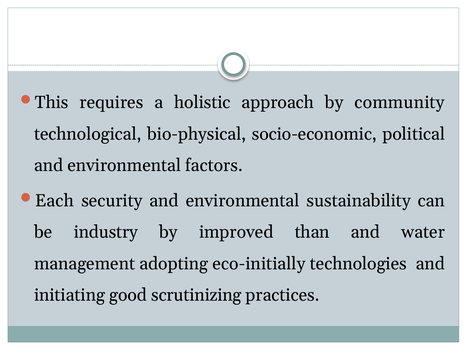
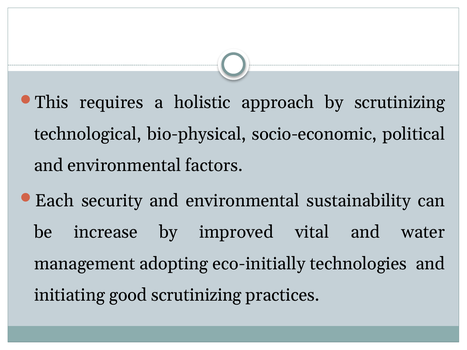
by community: community -> scrutinizing (400, 103)
industry: industry -> increase (106, 232)
than: than -> vital (312, 232)
